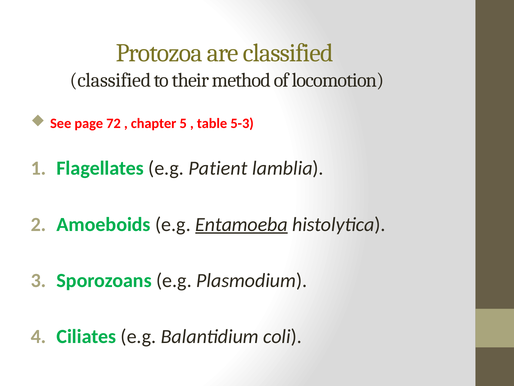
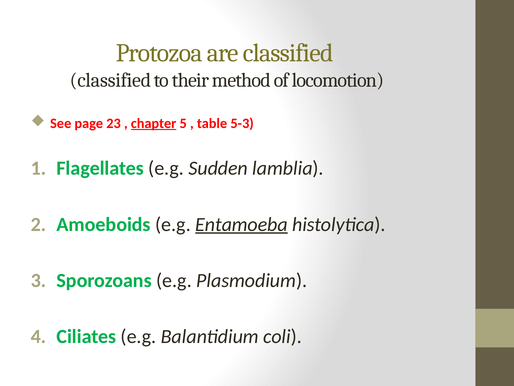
72: 72 -> 23 (114, 123)
chapter underline: none -> present (154, 123)
Patient: Patient -> Sudden (218, 168)
